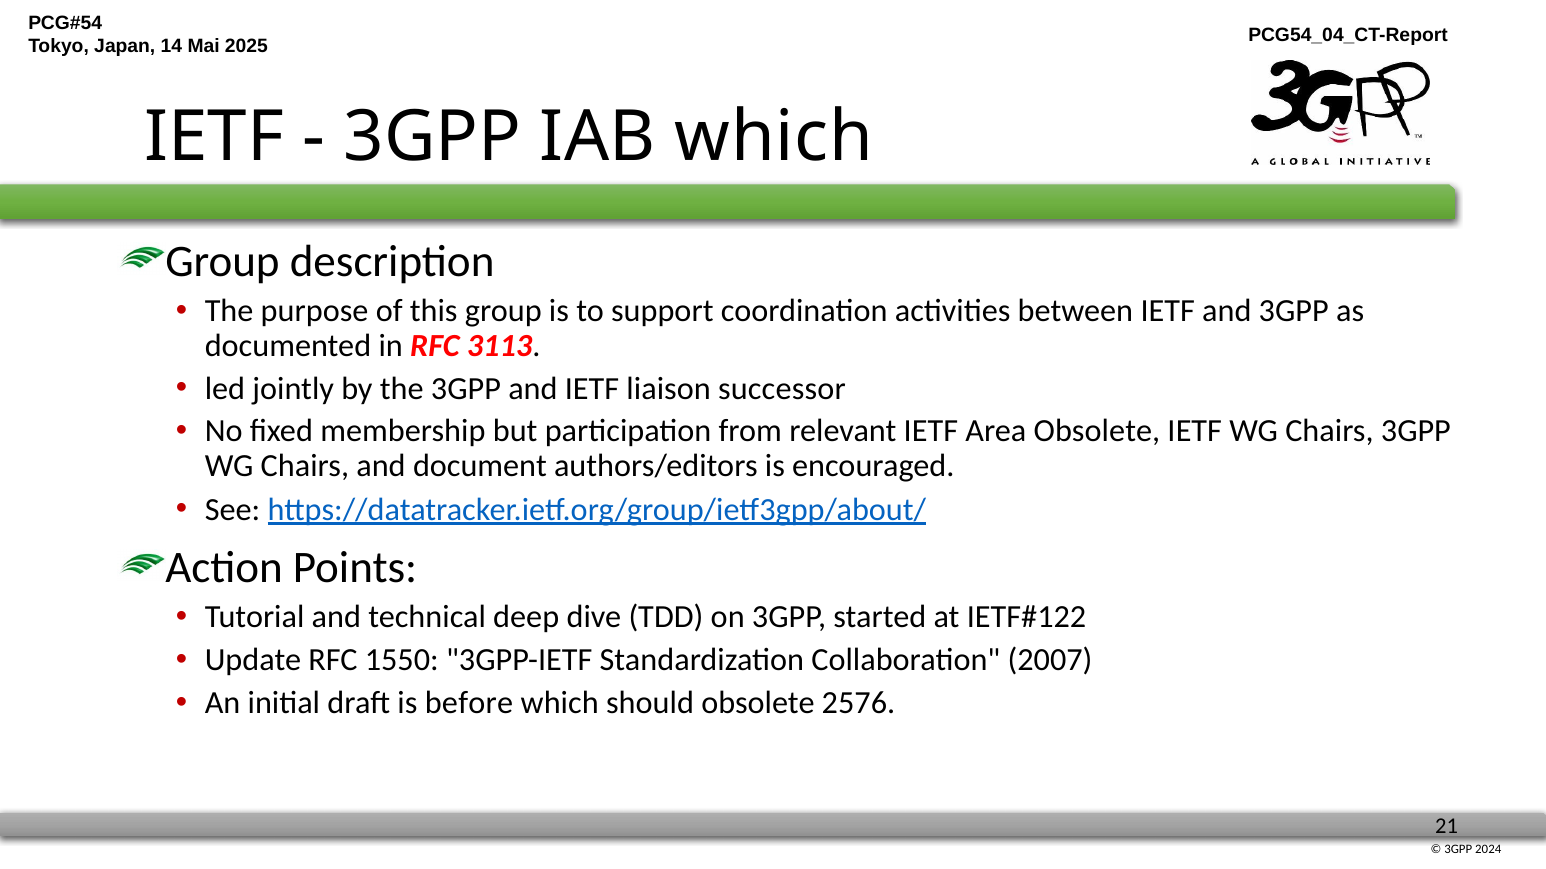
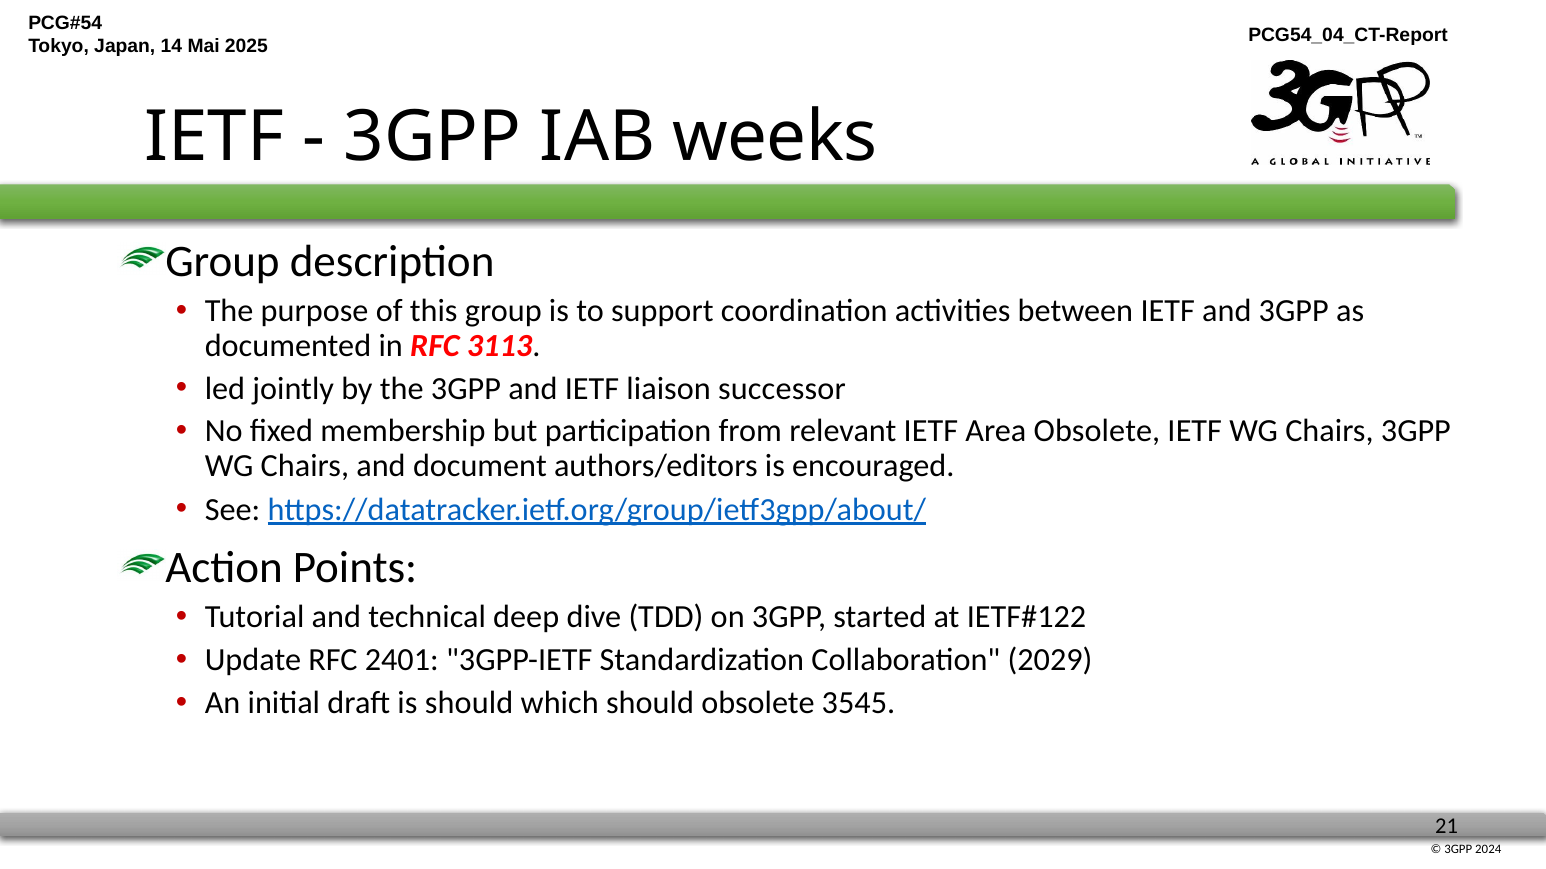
IAB which: which -> weeks (775, 138)
1550: 1550 -> 2401 (402, 660)
2007: 2007 -> 2029 (1050, 660)
is before: before -> should (469, 703)
2576: 2576 -> 3545 (858, 703)
